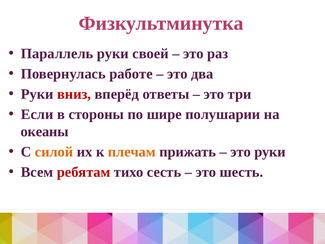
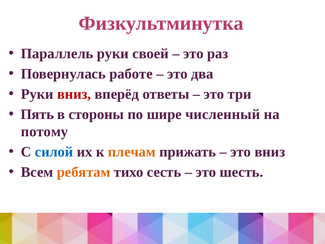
Если: Если -> Пять (37, 114)
полушарии: полушарии -> численный (223, 114)
океаны: океаны -> потому (45, 132)
силой colour: orange -> blue (54, 152)
это руки: руки -> вниз (270, 152)
ребятам colour: red -> orange (84, 172)
